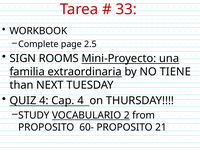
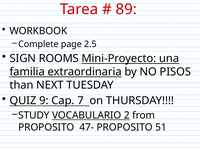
33: 33 -> 89 (126, 9)
TIENE: TIENE -> PISOS (175, 72)
QUIZ 4: 4 -> 9 (44, 101)
Cap 4: 4 -> 7 (81, 101)
60-: 60- -> 47- (87, 127)
21: 21 -> 51 (161, 127)
